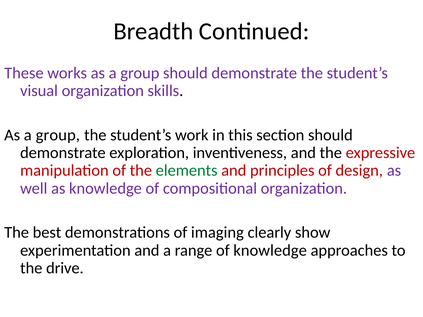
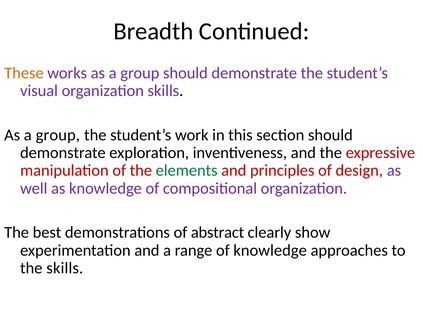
These colour: purple -> orange (24, 73)
imaging: imaging -> abstract (218, 233)
the drive: drive -> skills (65, 268)
